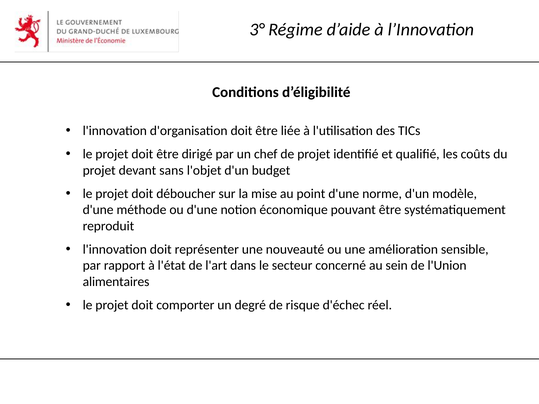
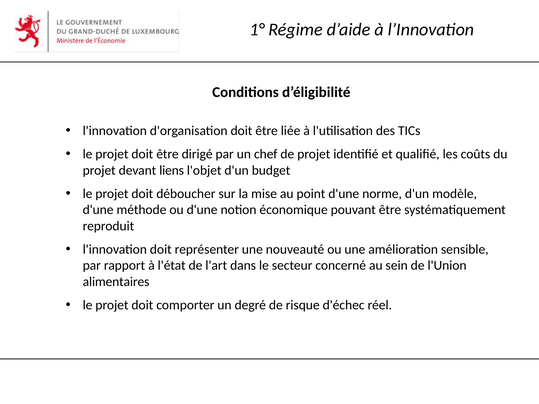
3°: 3° -> 1° (257, 29)
sans: sans -> liens (172, 170)
